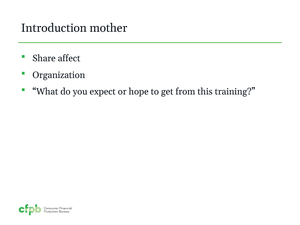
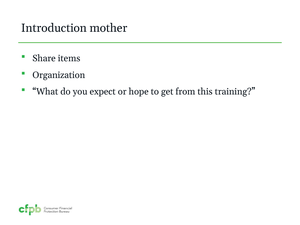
affect: affect -> items (69, 58)
